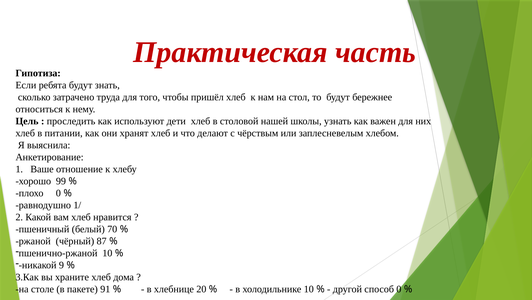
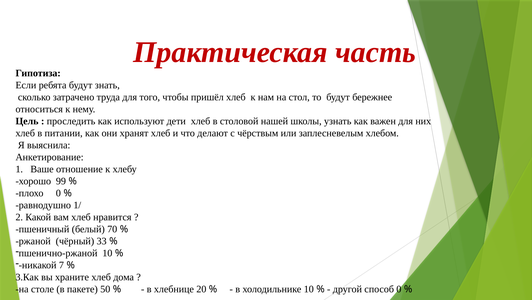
87: 87 -> 33 (102, 241)
9: 9 -> 7 (61, 265)
91: 91 -> 50 (105, 288)
